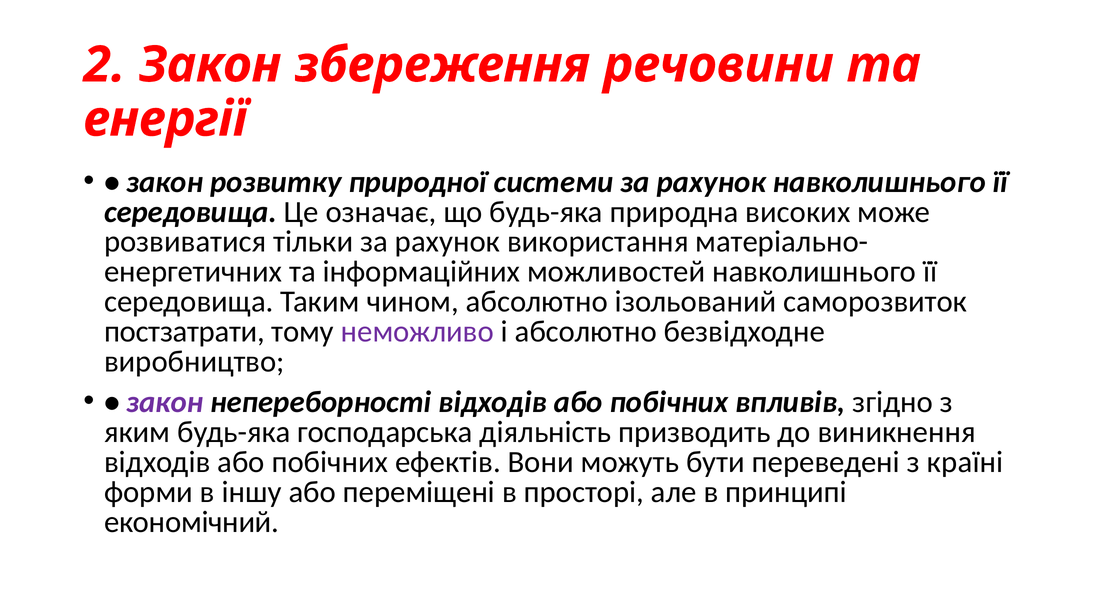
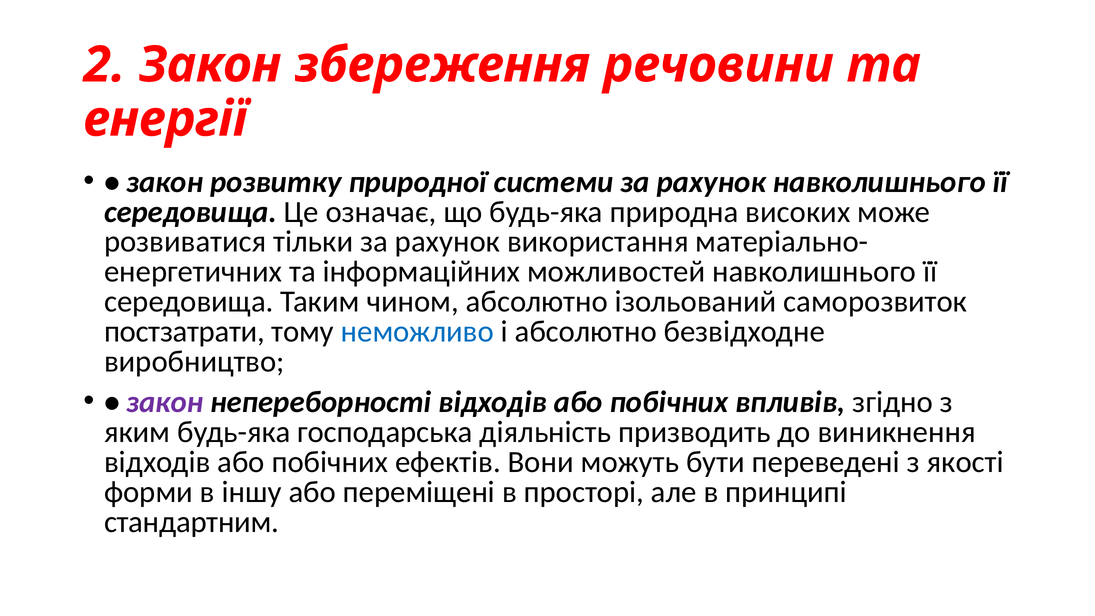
неможливо colour: purple -> blue (417, 332)
країні: країні -> якості (965, 462)
економічний: економічний -> стандартним (191, 522)
